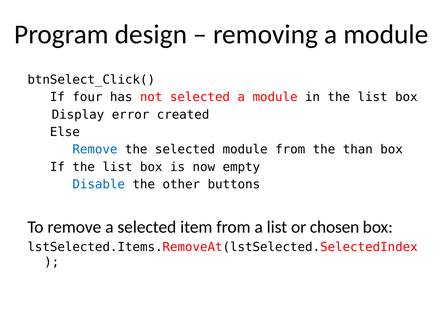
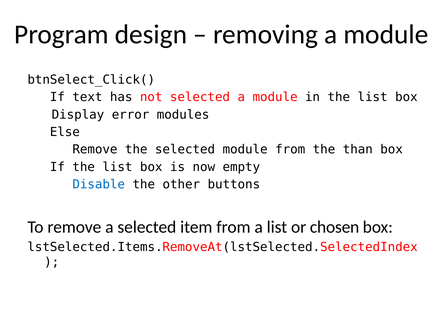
four: four -> text (87, 97)
created: created -> modules (183, 115)
Remove colour: blue -> black (95, 149)
